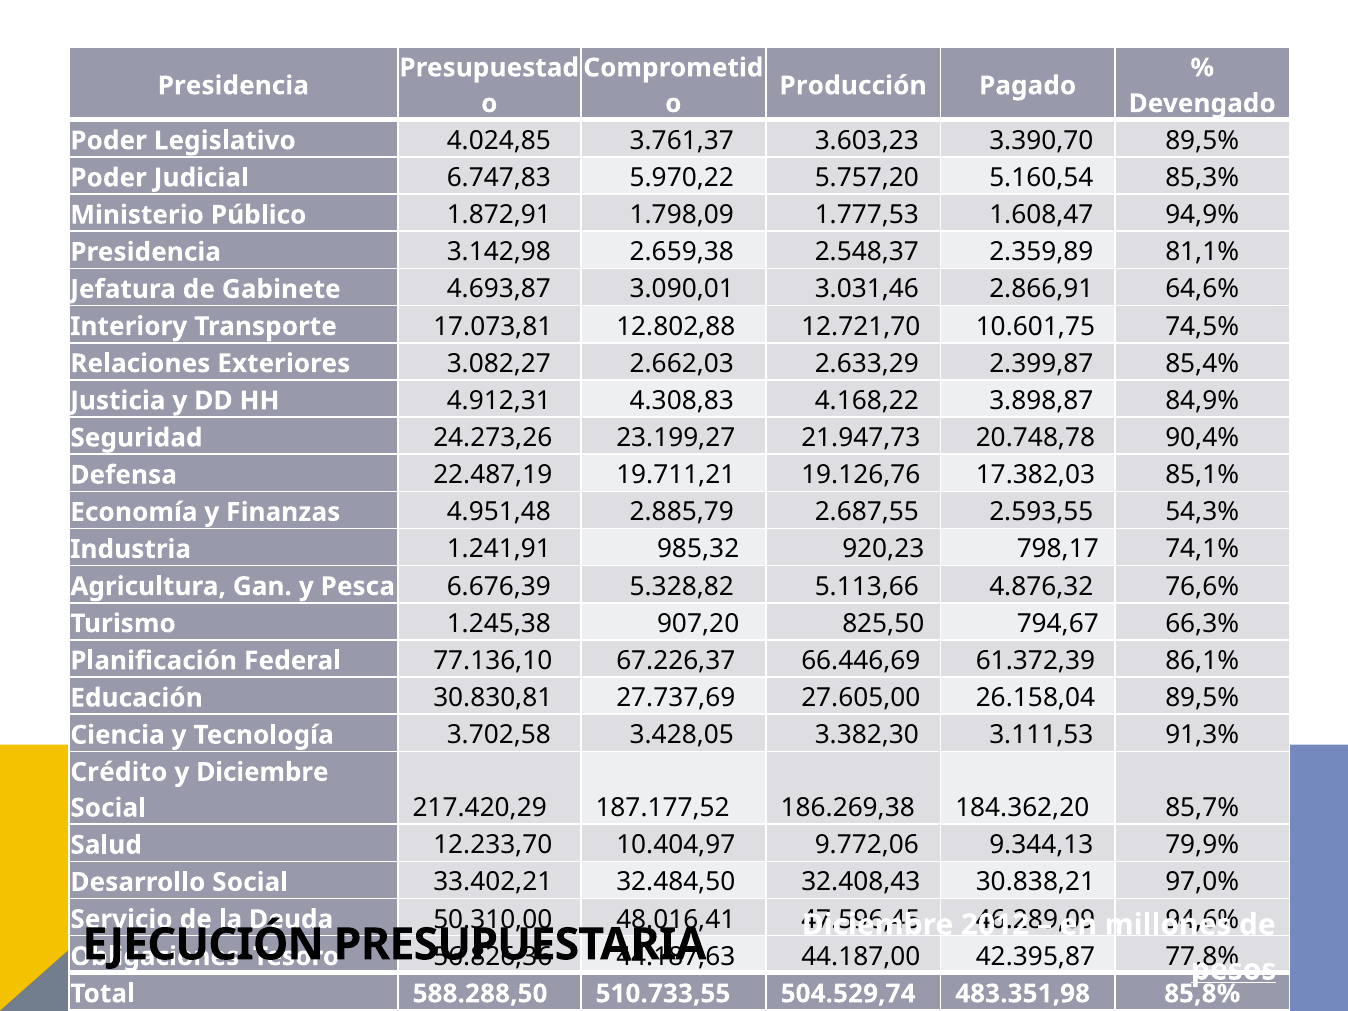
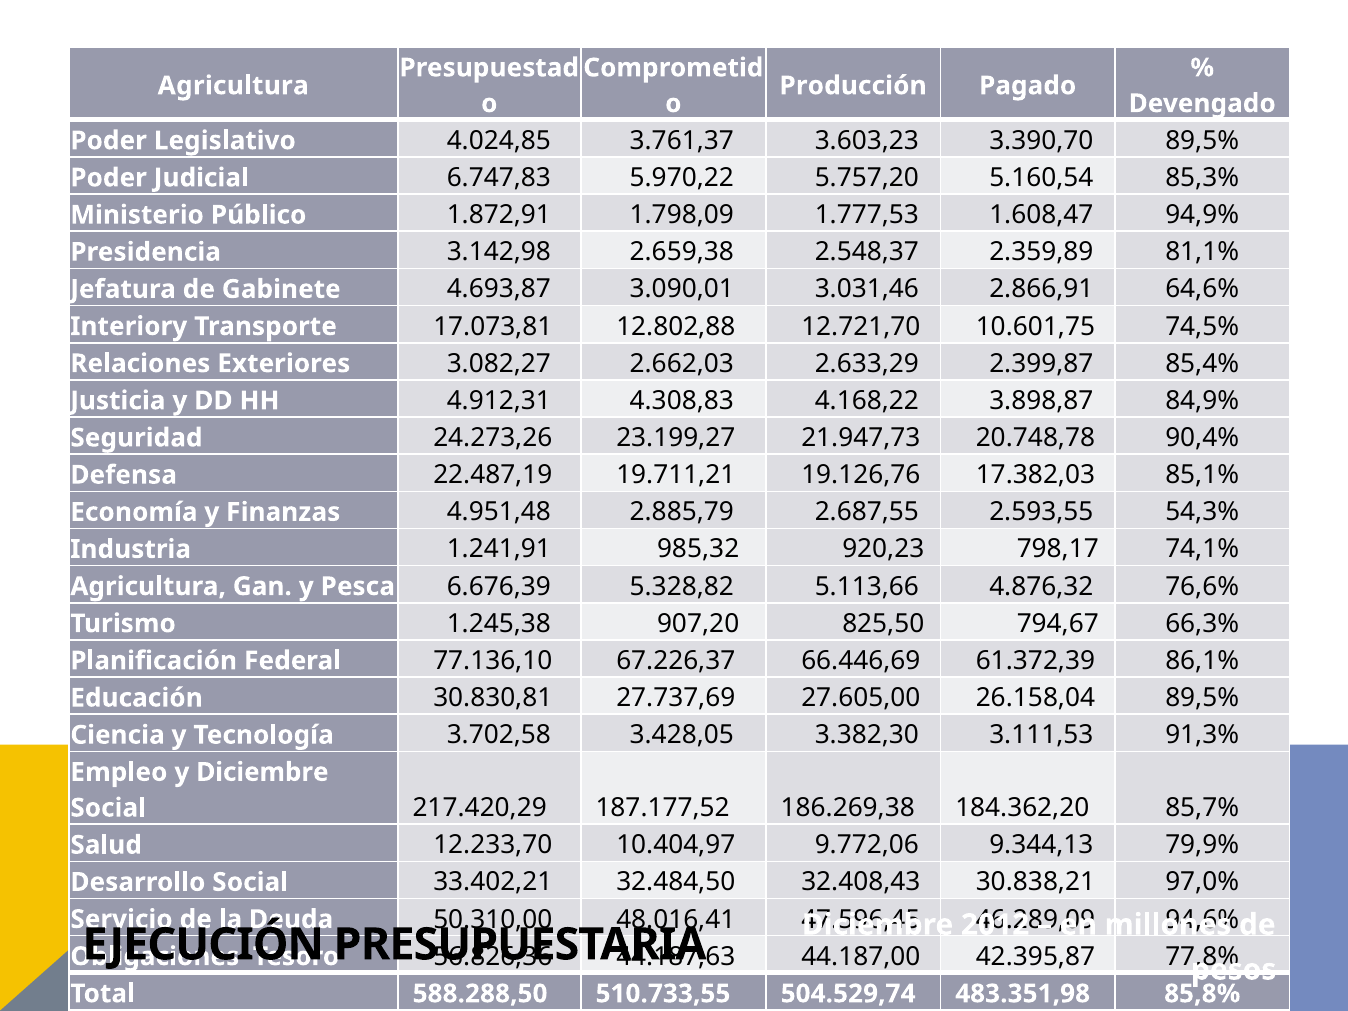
Presidencia: Presidencia -> Agricultura (233, 86)
Crédito: Crédito -> Empleo (119, 772)
pesos underline: present -> none (1234, 970)
